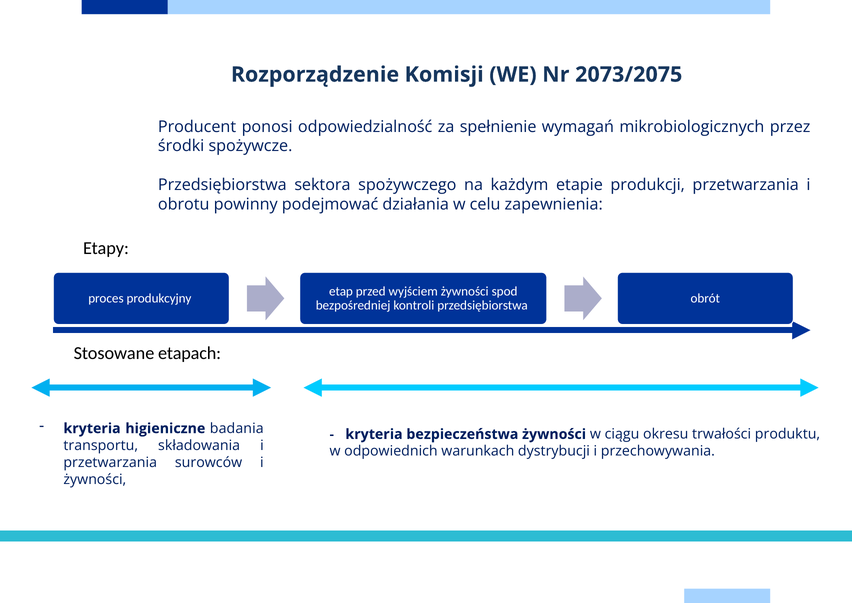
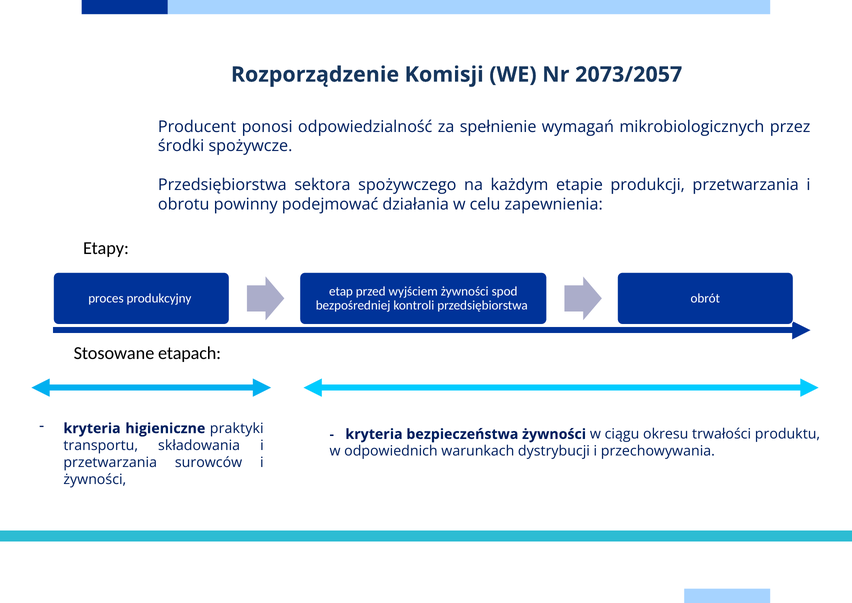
2073/2075: 2073/2075 -> 2073/2057 (629, 75)
badania: badania -> praktyki (237, 428)
